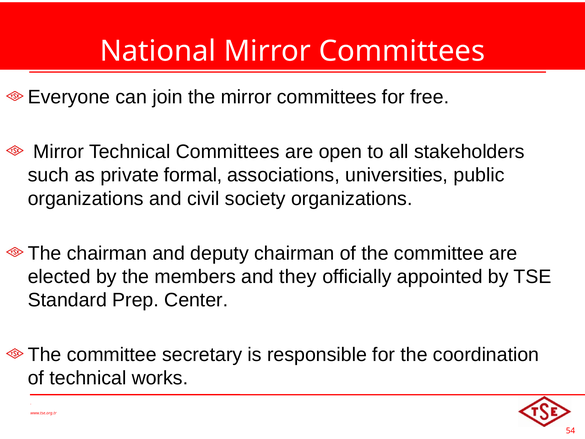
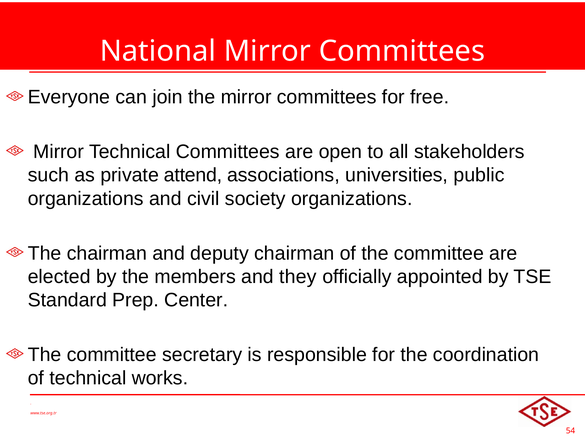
formal: formal -> attend (193, 175)
